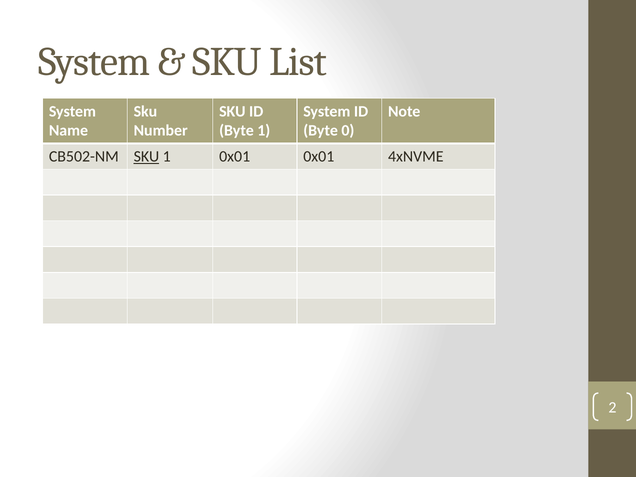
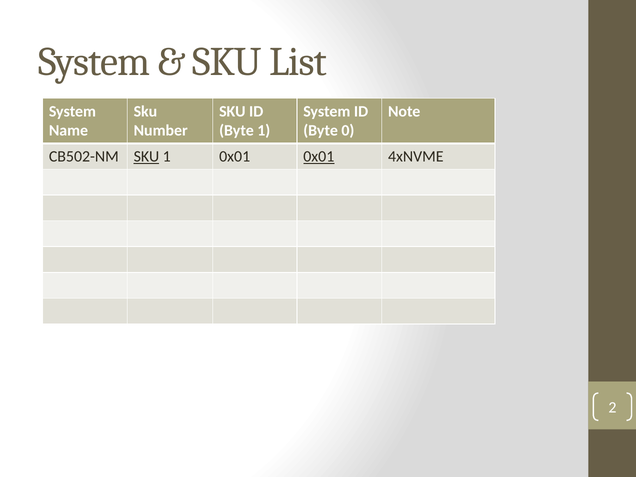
0x01 underline: none -> present (319, 157)
